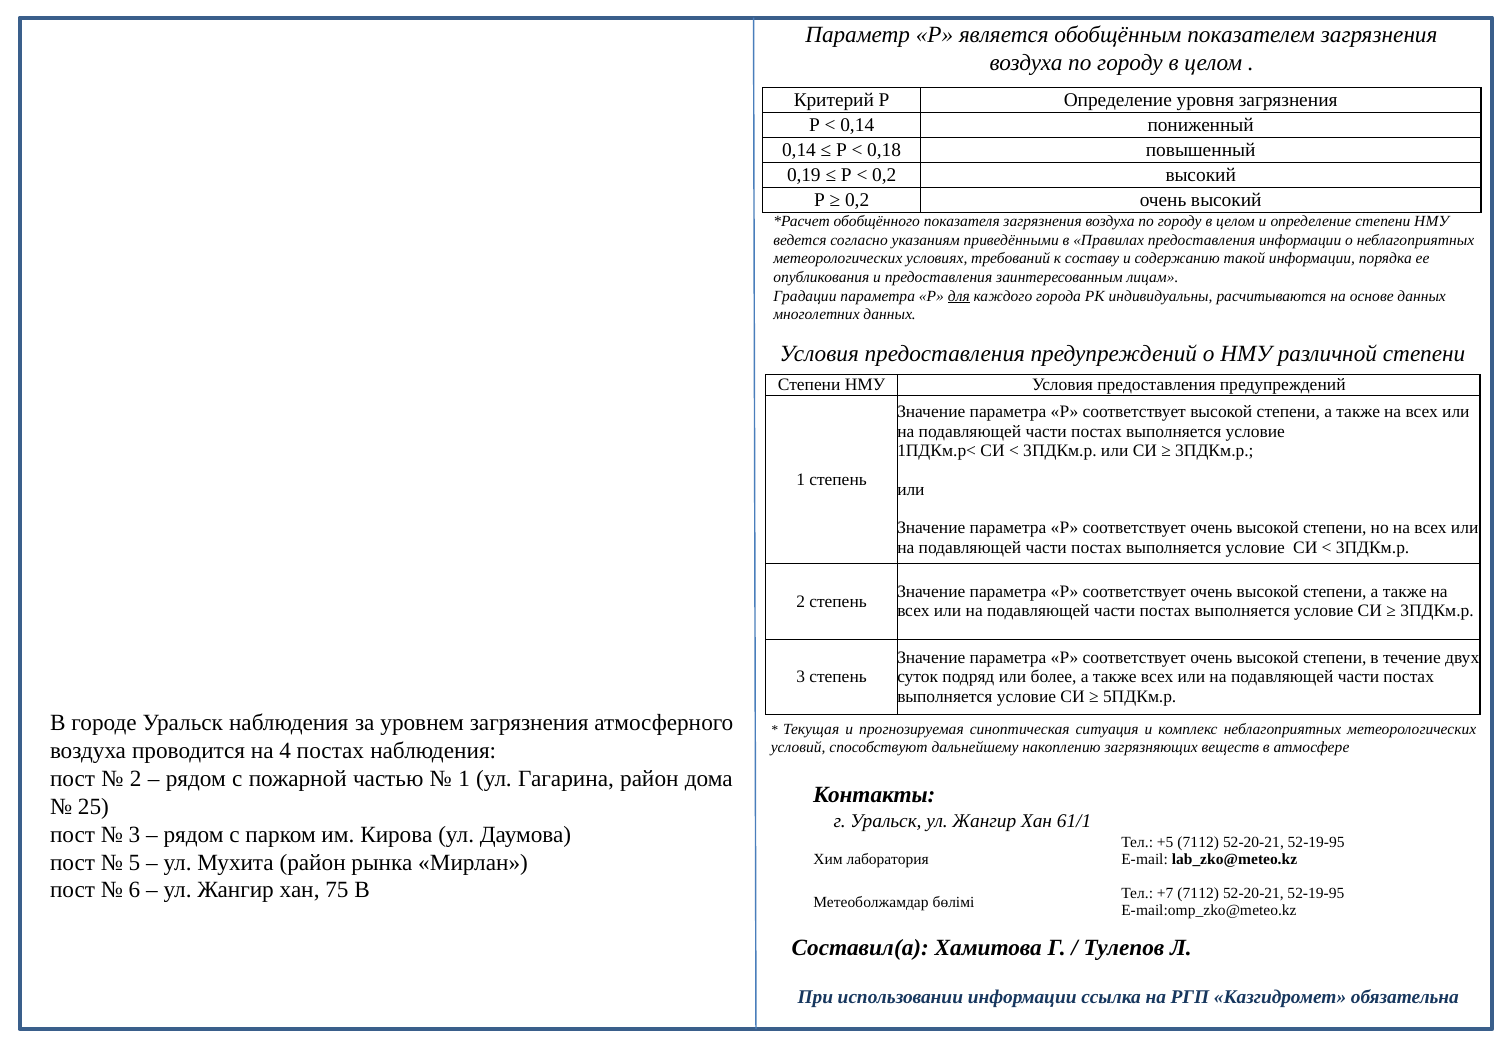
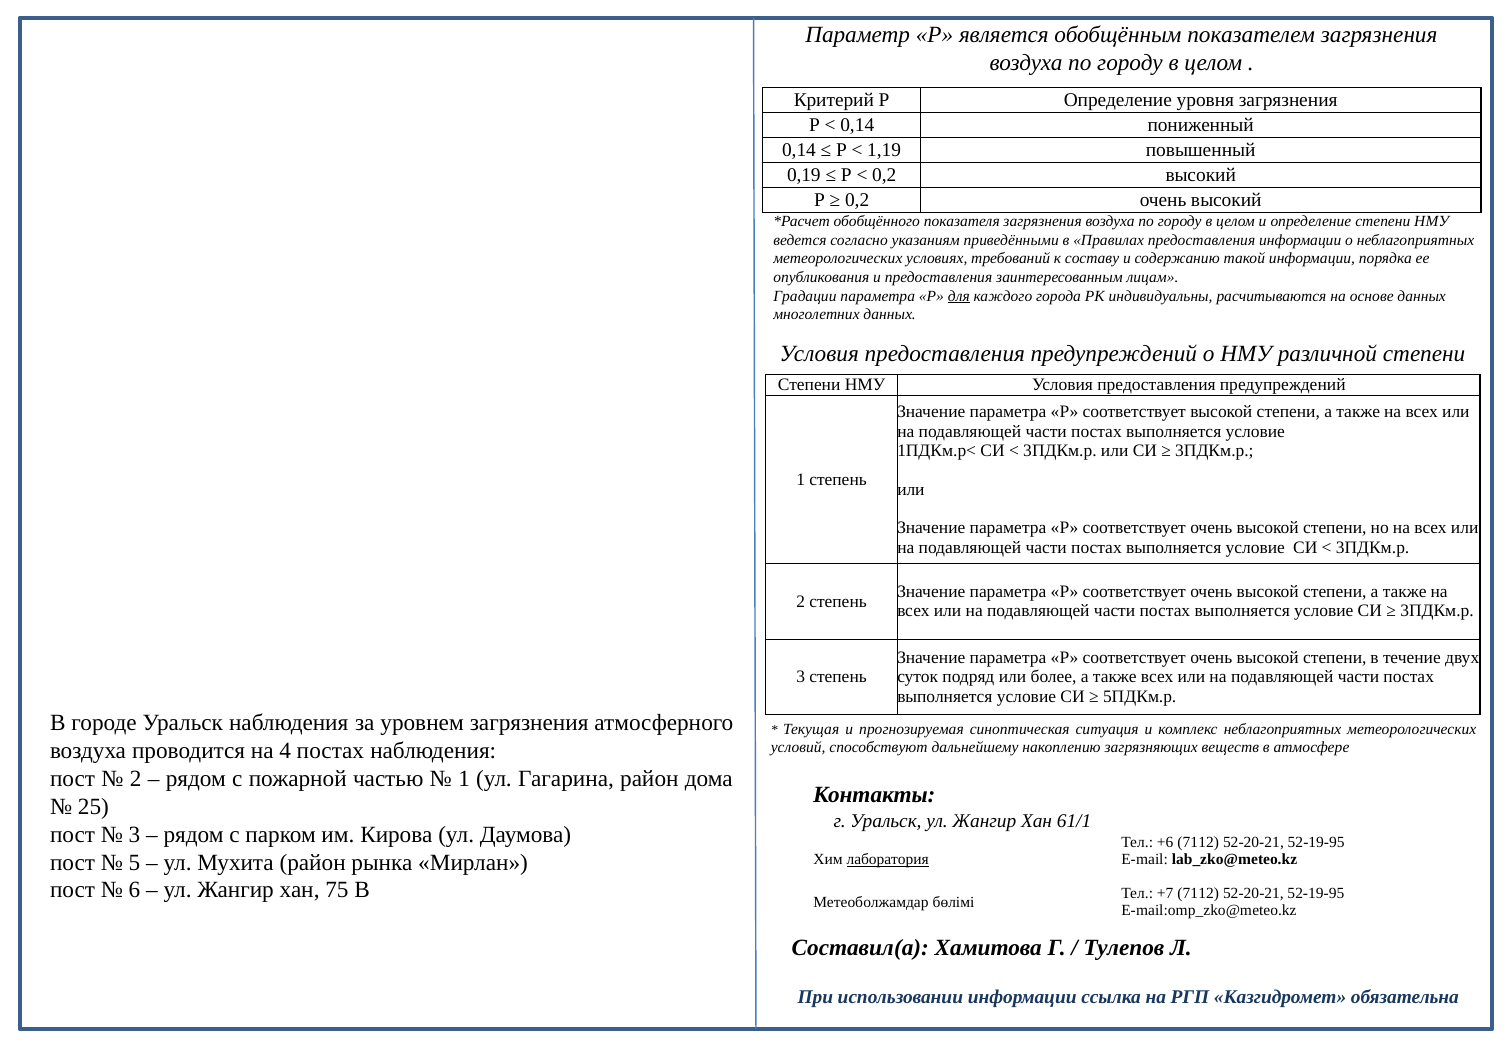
0,18: 0,18 -> 1,19 (884, 150)
+5: +5 -> +6 (1165, 842)
лаборатория underline: none -> present (888, 859)
